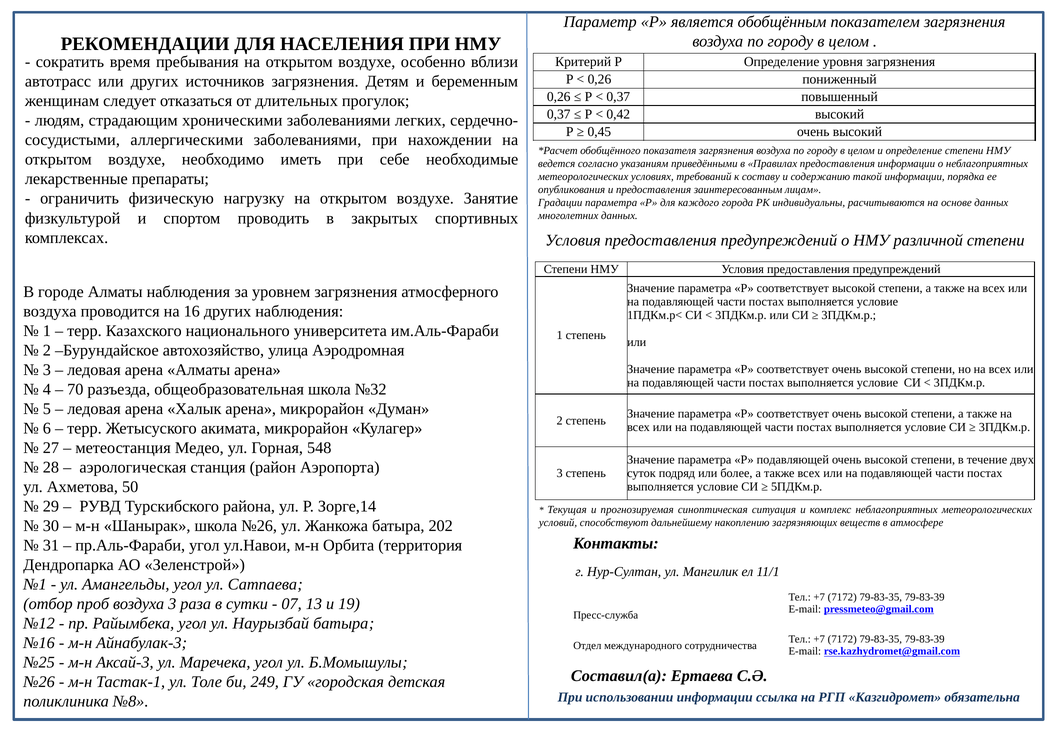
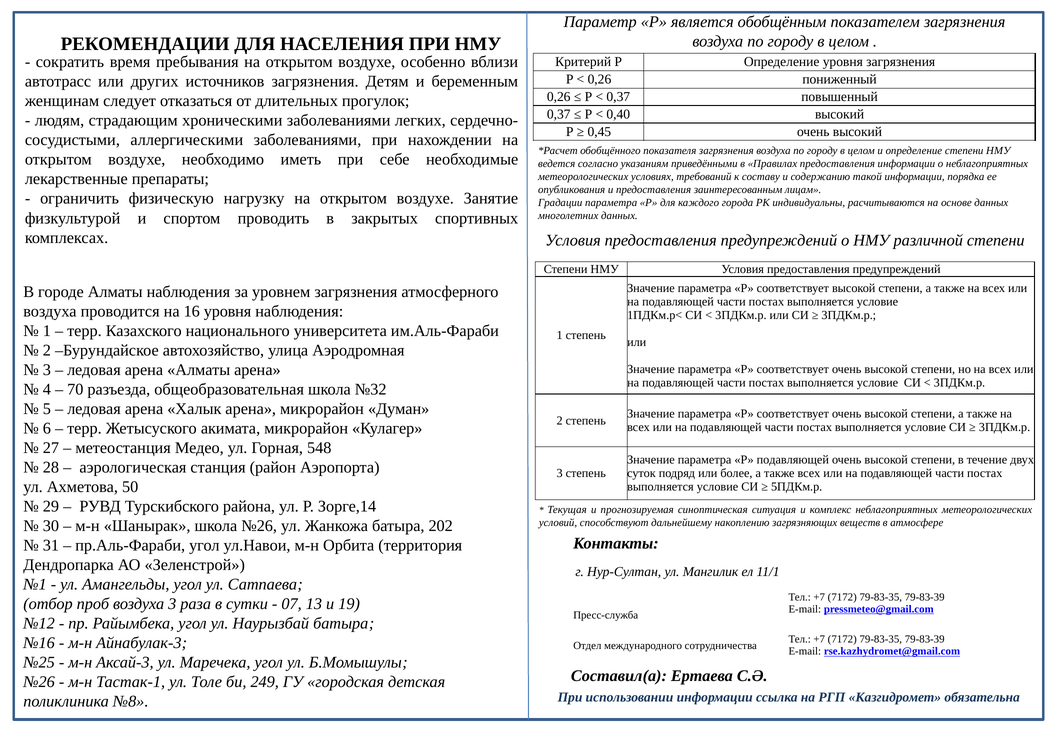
0,42: 0,42 -> 0,40 (618, 114)
16 других: других -> уровня (228, 311)
